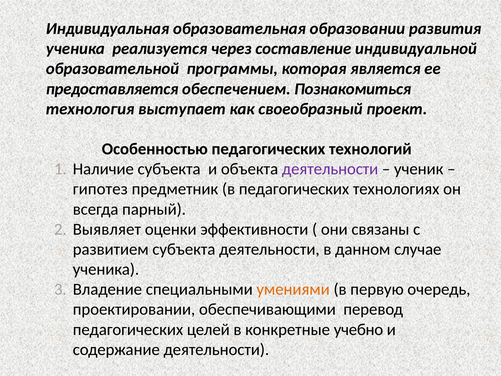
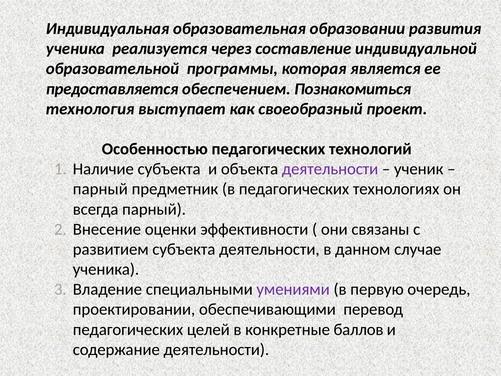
гипотез: гипотез -> парный (100, 189)
Выявляет: Выявляет -> Внесение (107, 229)
умениями colour: orange -> purple (293, 289)
учебно: учебно -> баллов (358, 329)
